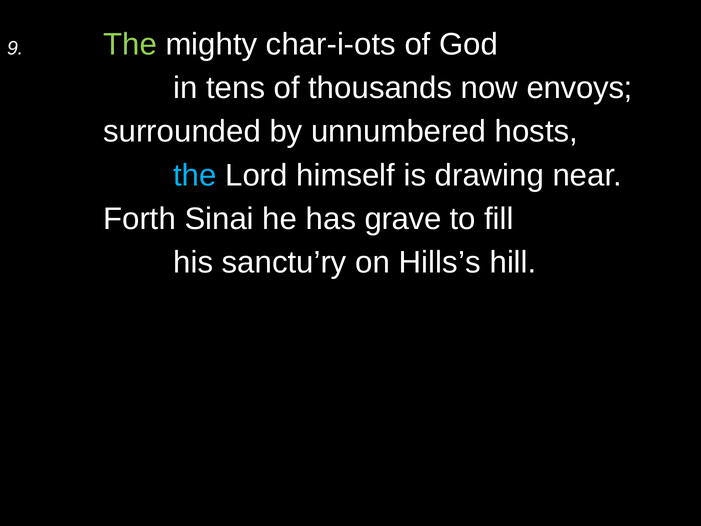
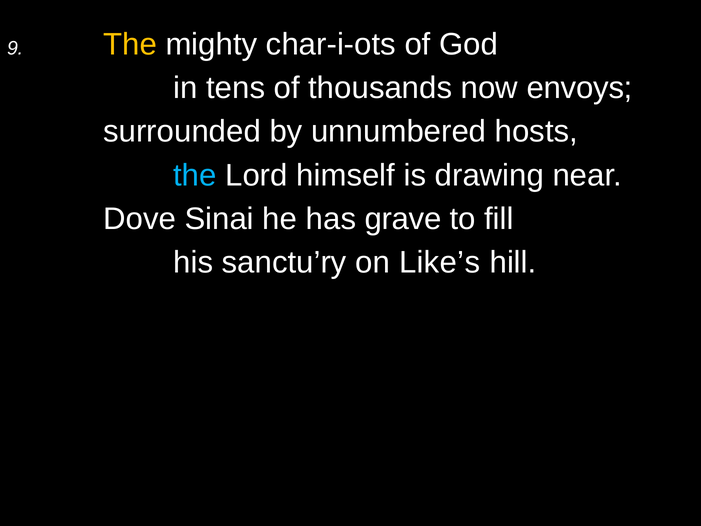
The colour: light green -> yellow (130, 44)
Forth: Forth -> Dove (140, 219)
Hills’s: Hills’s -> Like’s (440, 263)
